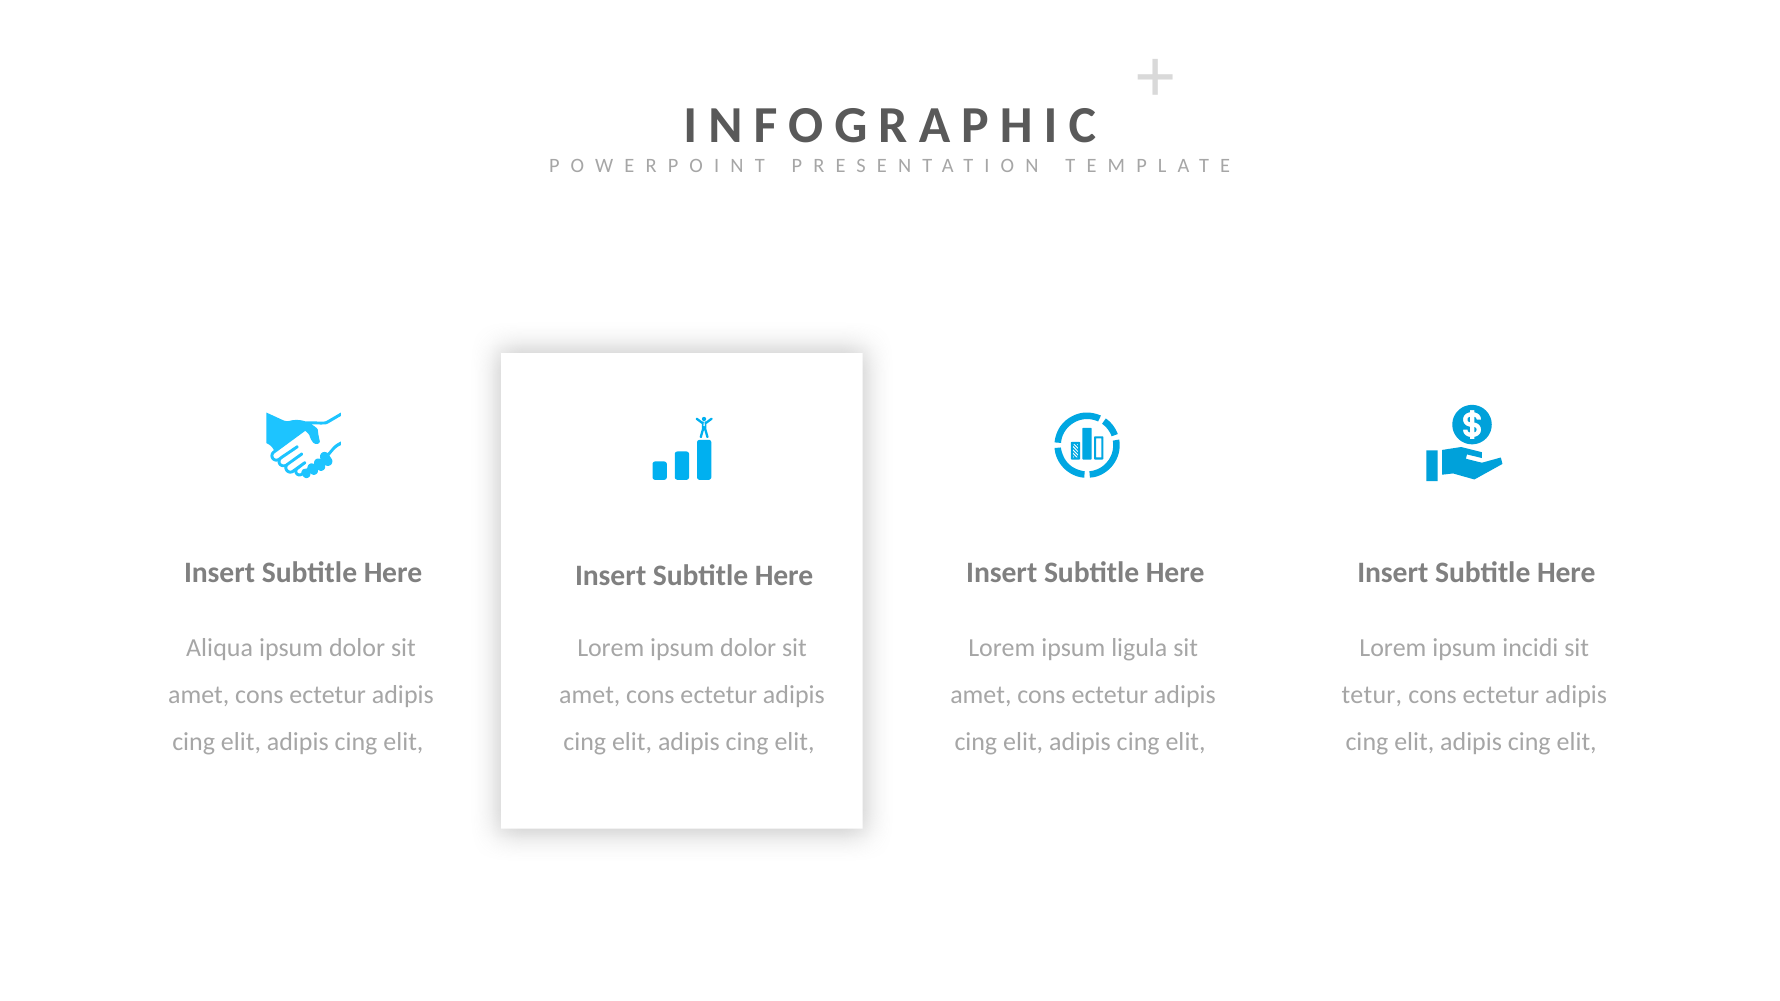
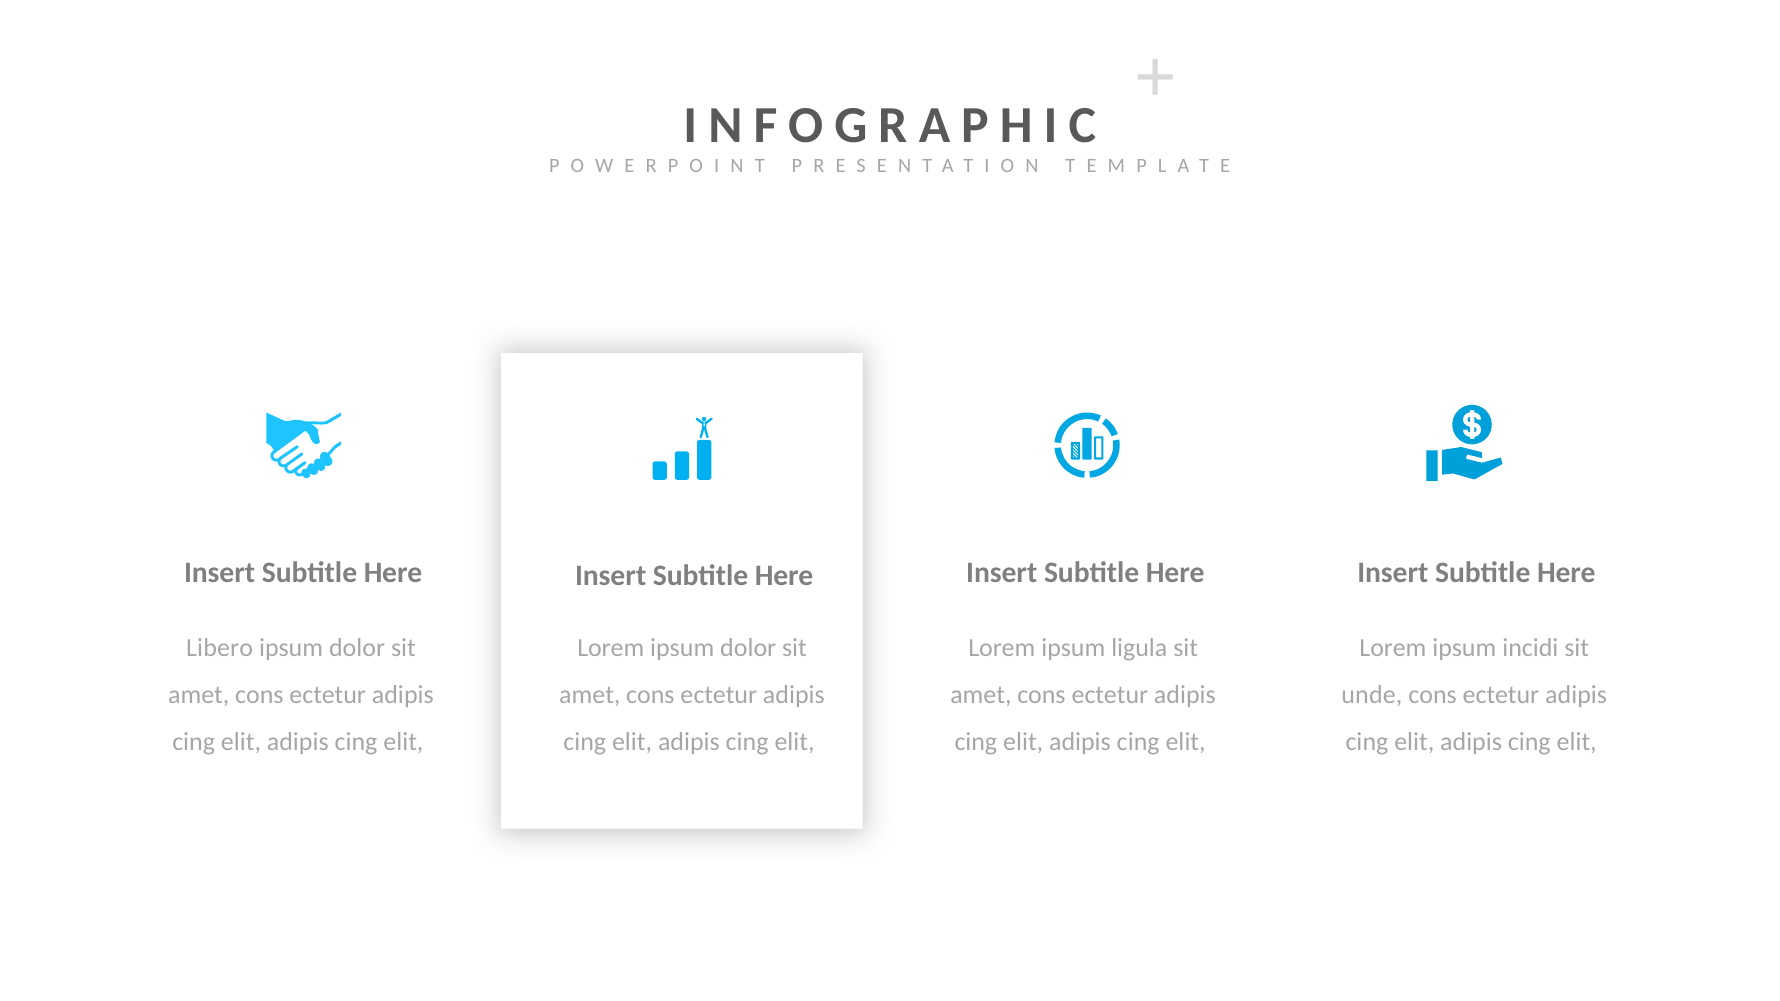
Aliqua: Aliqua -> Libero (220, 648)
tetur: tetur -> unde (1372, 695)
